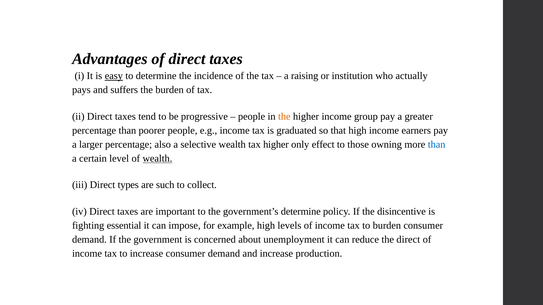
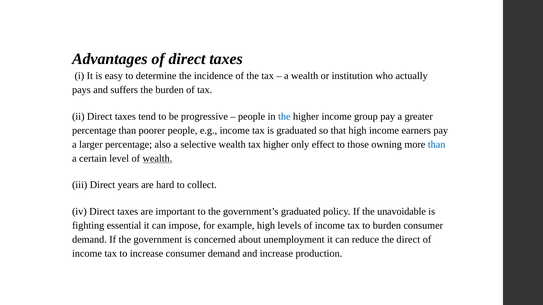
easy underline: present -> none (114, 76)
a raising: raising -> wealth (305, 76)
the colour: orange -> blue (284, 117)
types: types -> years (128, 185)
such: such -> hard (165, 185)
government’s determine: determine -> graduated (301, 212)
disincentive: disincentive -> unavoidable (402, 212)
